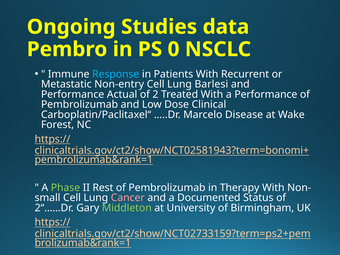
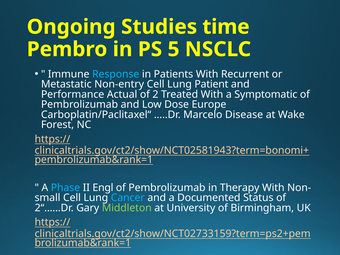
data: data -> time (226, 27)
0: 0 -> 5 (174, 49)
Barlesi: Barlesi -> Patient (211, 84)
a Performance: Performance -> Symptomatic (266, 94)
Clinical: Clinical -> Europe (209, 105)
Phase colour: light green -> light blue (65, 188)
Rest: Rest -> Engl (103, 188)
Cancer colour: pink -> light blue (128, 198)
